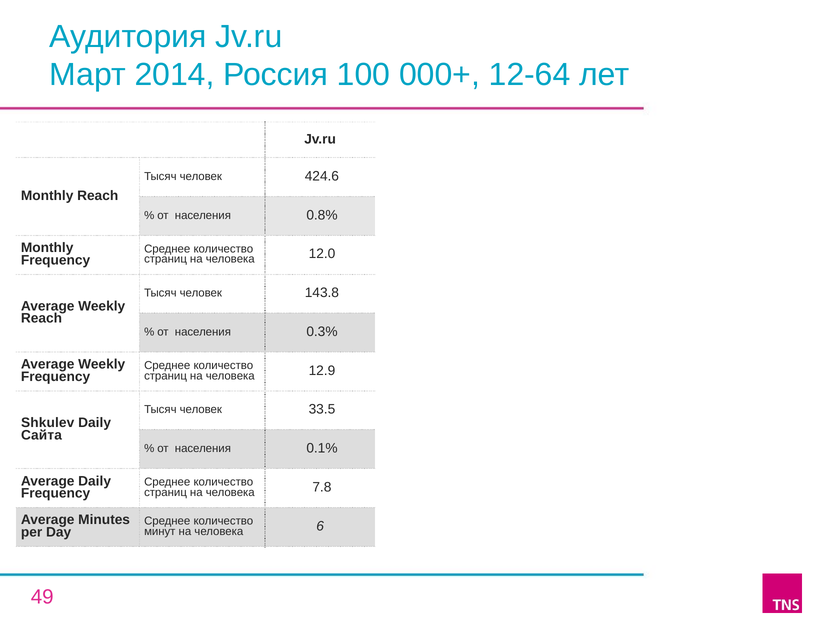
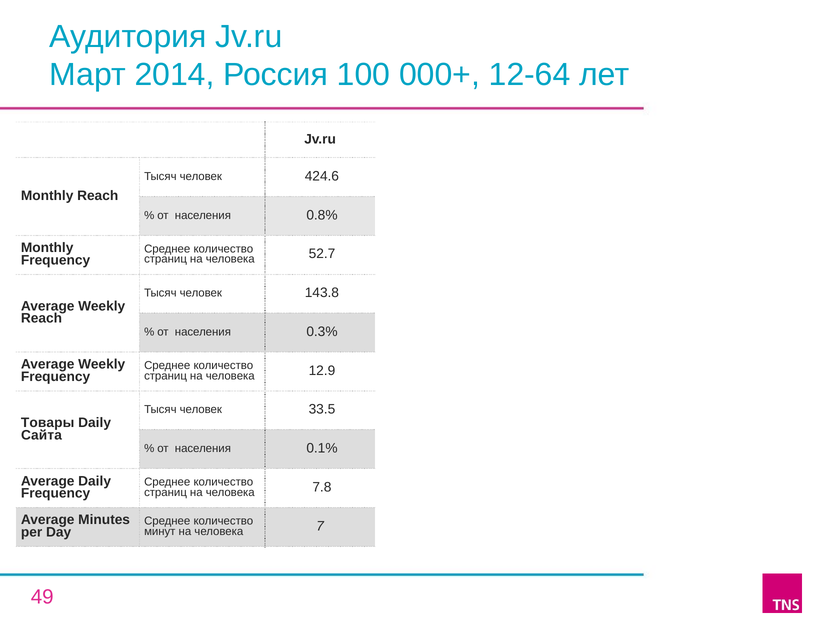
12.0: 12.0 -> 52.7 (322, 254)
Shkulev: Shkulev -> Товары (48, 423)
6: 6 -> 7 (320, 526)
